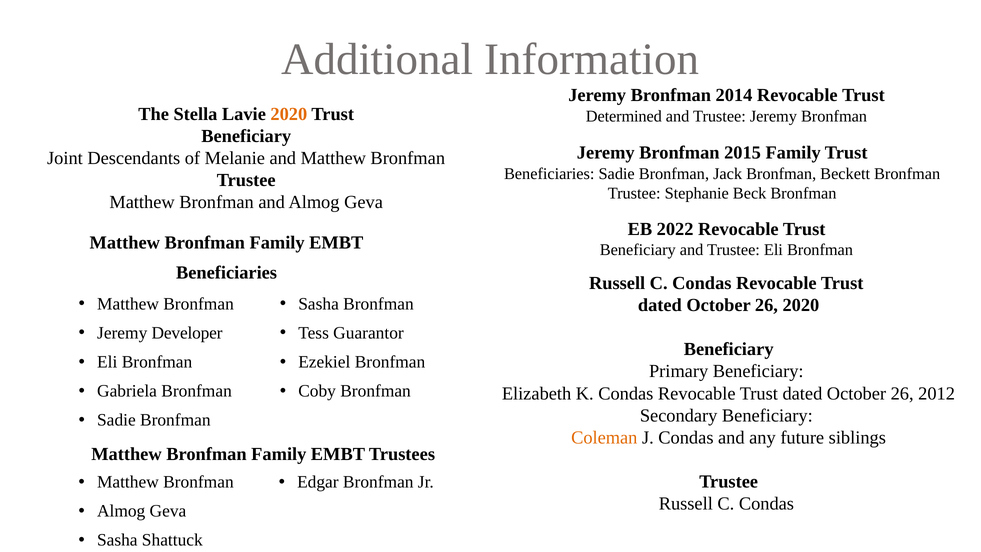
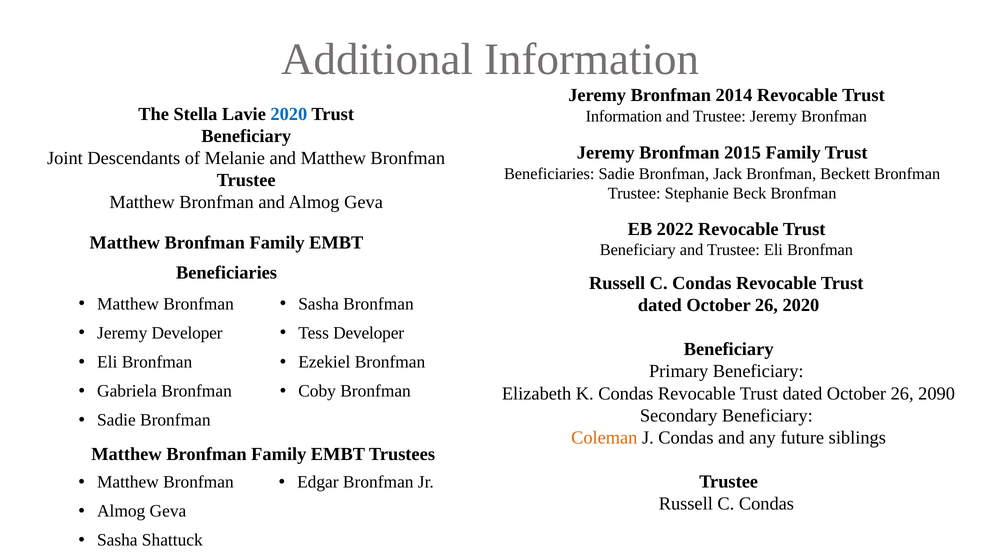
2020 colour: orange -> blue (289, 114)
Determined: Determined -> Information (624, 116)
Tess Guarantor: Guarantor -> Developer (369, 333)
2012: 2012 -> 2090 (937, 393)
